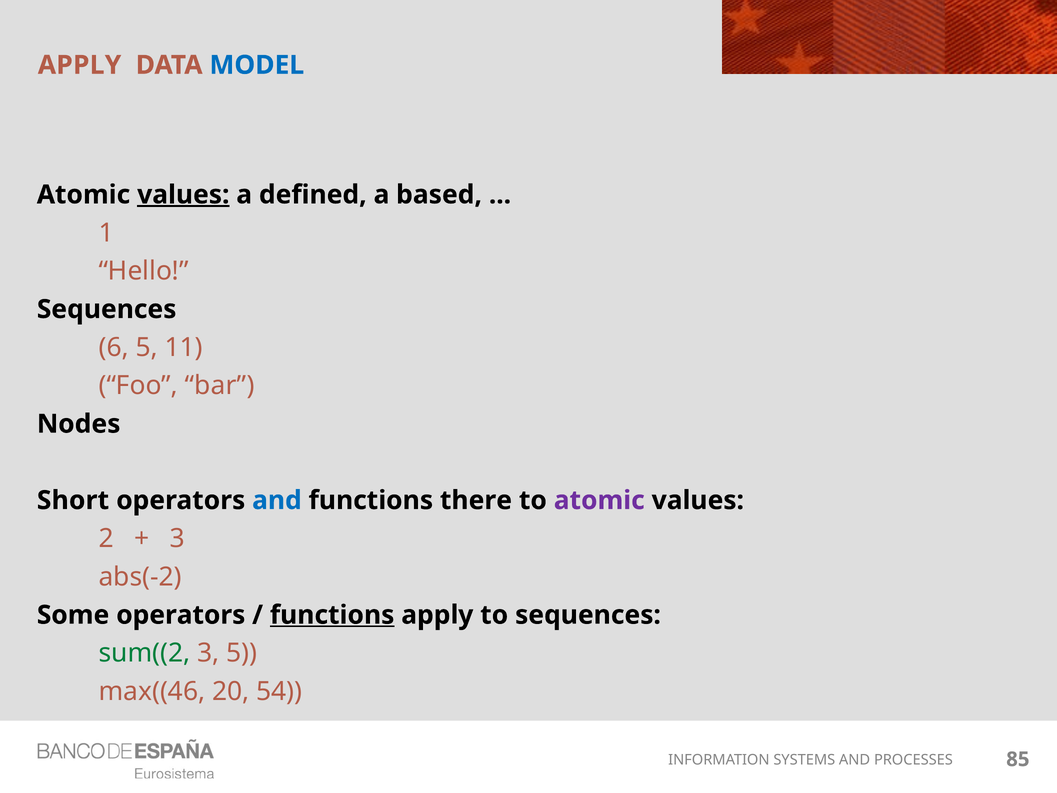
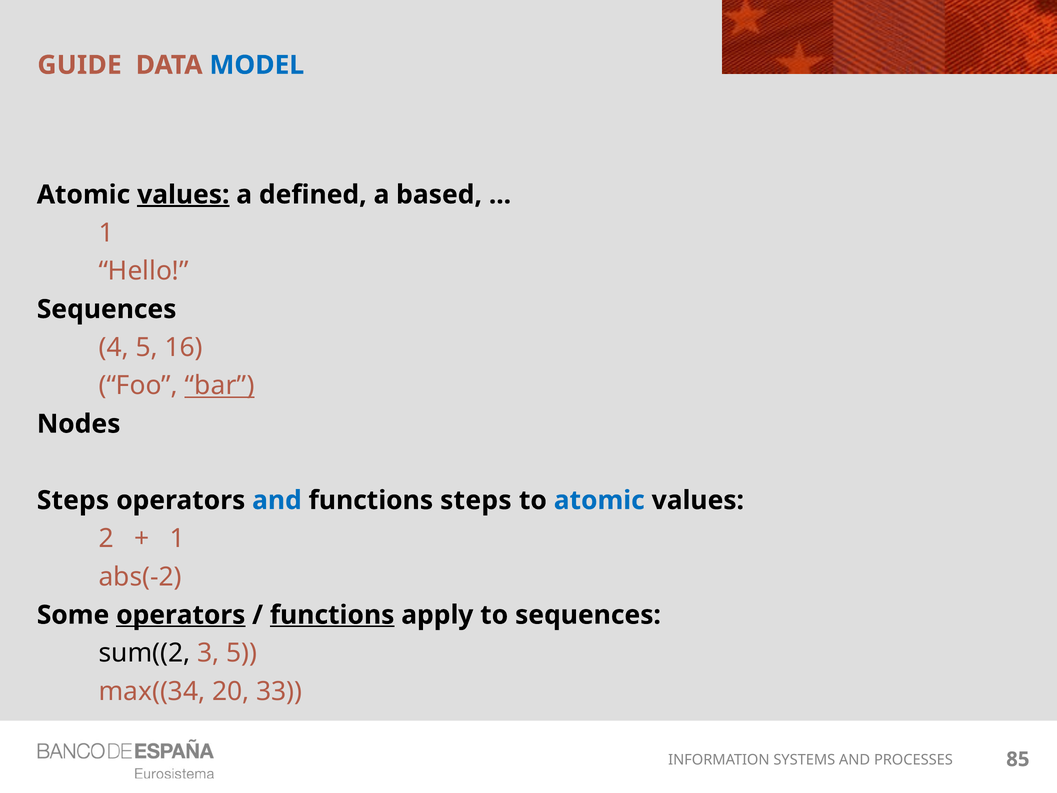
APPLY: APPLY -> GUIDE (80, 65)
6: 6 -> 4 (114, 347)
11: 11 -> 16 (184, 347)
bar underline: none -> present (220, 386)
Short: Short -> Steps (73, 500)
functions there: there -> steps (476, 500)
atomic colour: purple -> blue (599, 500)
3: 3 -> 1 (178, 538)
operators underline: none -> present (181, 615)
sum((2 colour: green -> black (144, 653)
max((46: max((46 -> max((34 (152, 691)
54: 54 -> 33 (279, 691)
